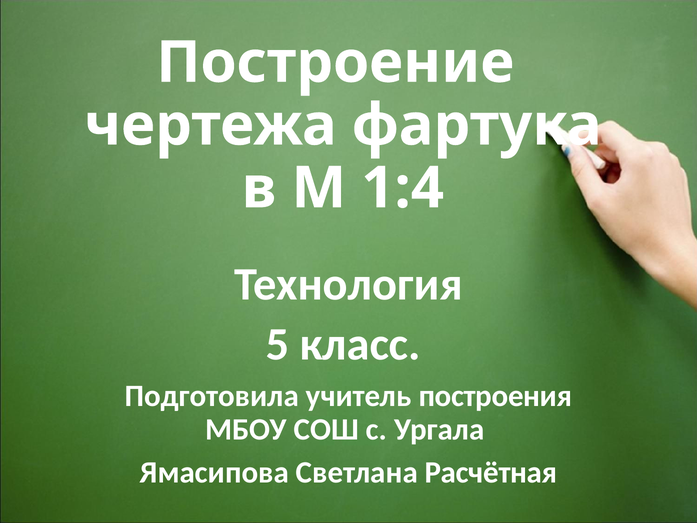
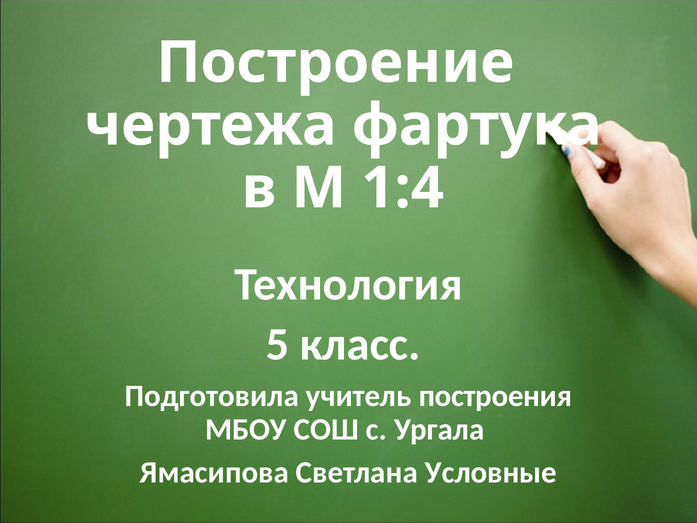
Расчётная: Расчётная -> Условные (491, 472)
